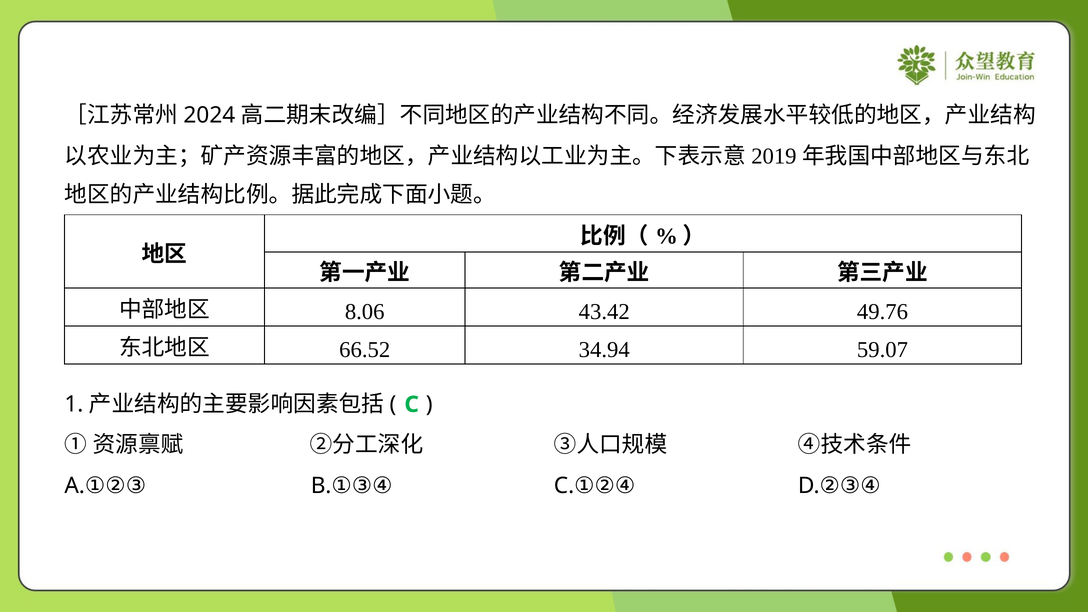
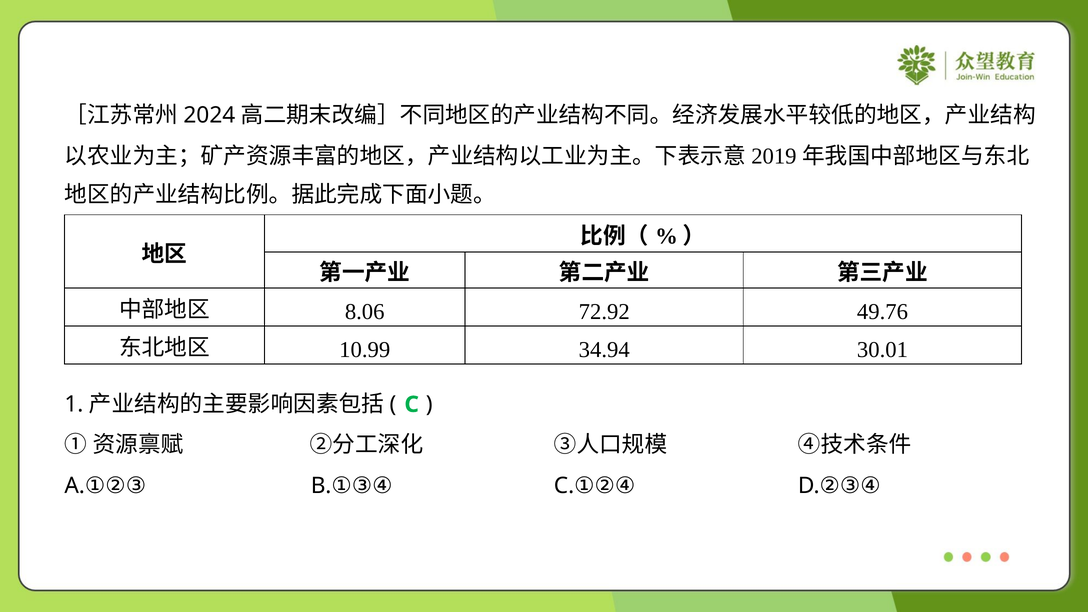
43.42: 43.42 -> 72.92 (604, 312)
66.52: 66.52 -> 10.99 (365, 350)
59.07: 59.07 -> 30.01 (883, 350)
